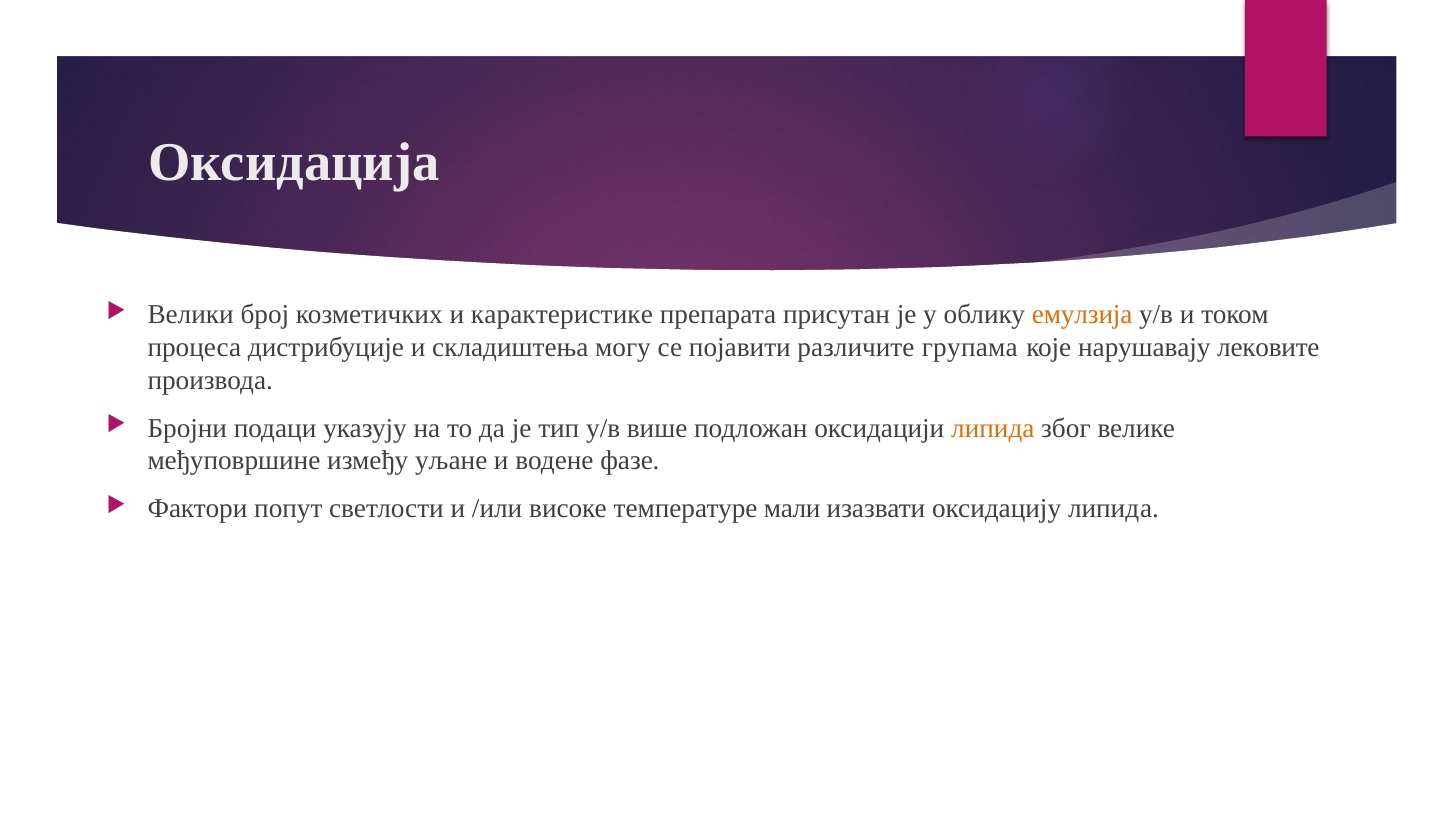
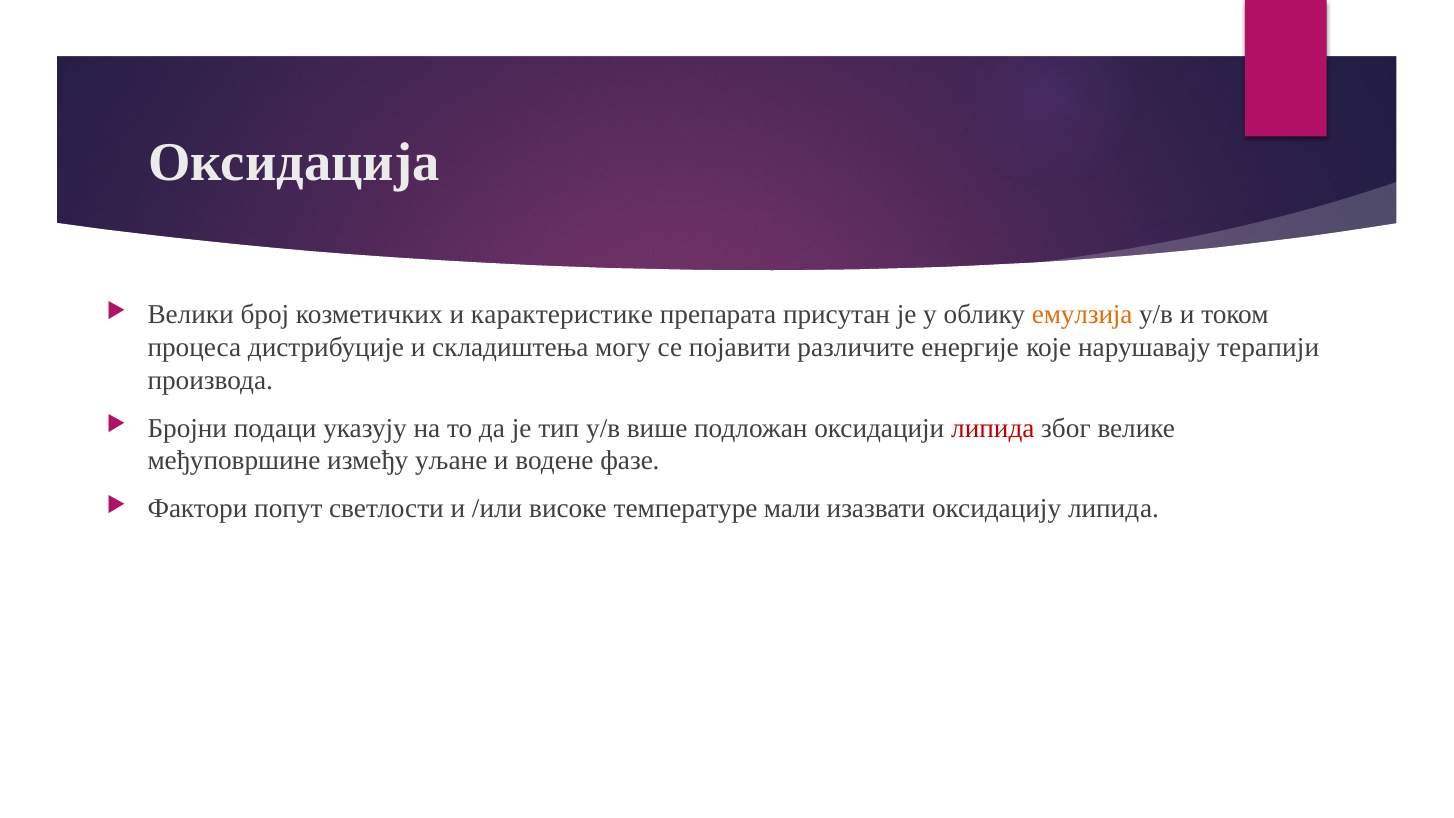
групама: групама -> енергије (970, 348)
лековите: лековите -> терапији (1268, 348)
липида colour: orange -> red (993, 428)
